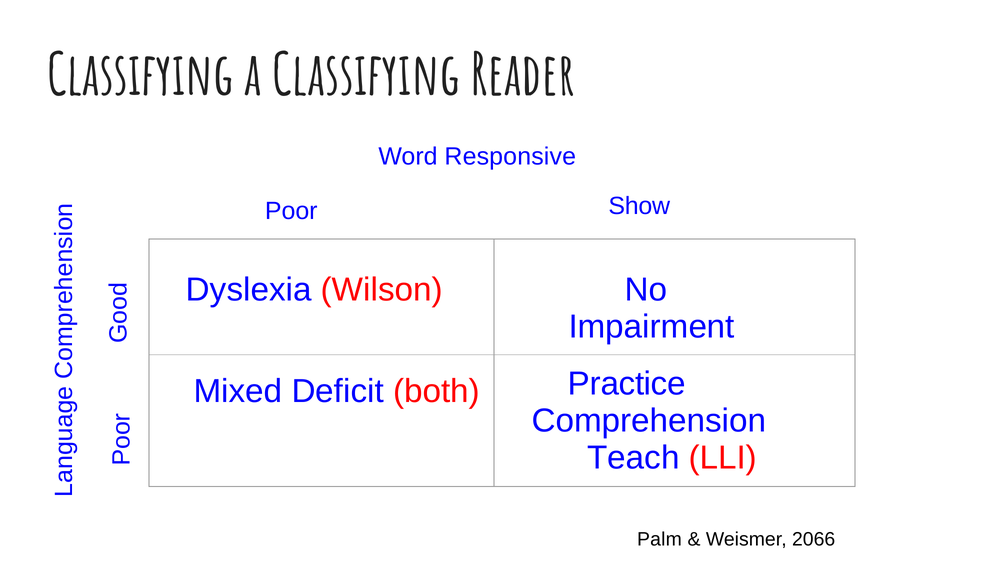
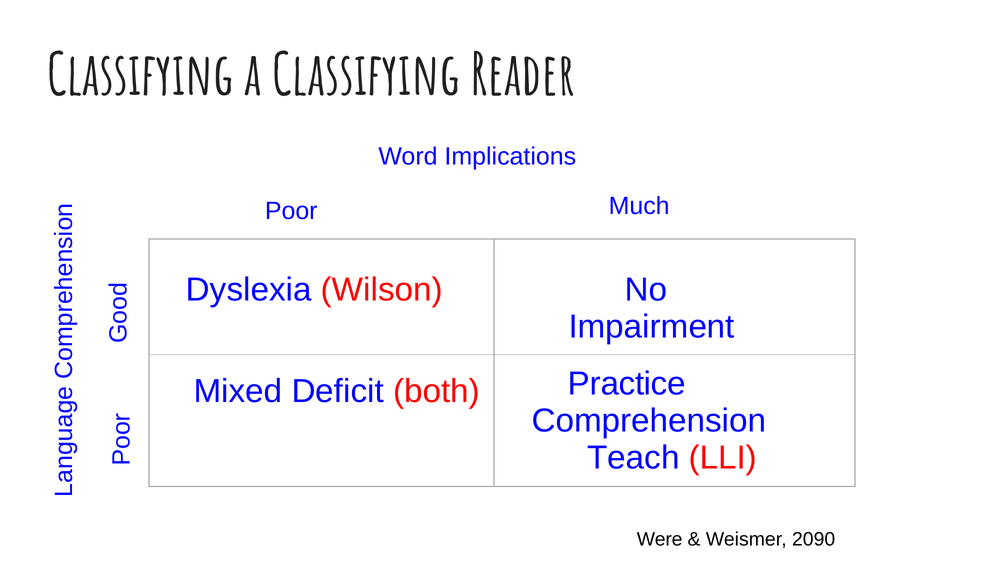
Responsive: Responsive -> Implications (510, 157)
Show: Show -> Much (639, 206)
Palm: Palm -> Were (660, 540)
2066: 2066 -> 2090 (814, 540)
